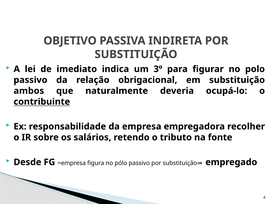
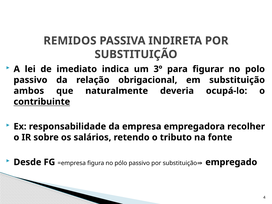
OBJETIVO: OBJETIVO -> REMIDOS (70, 41)
